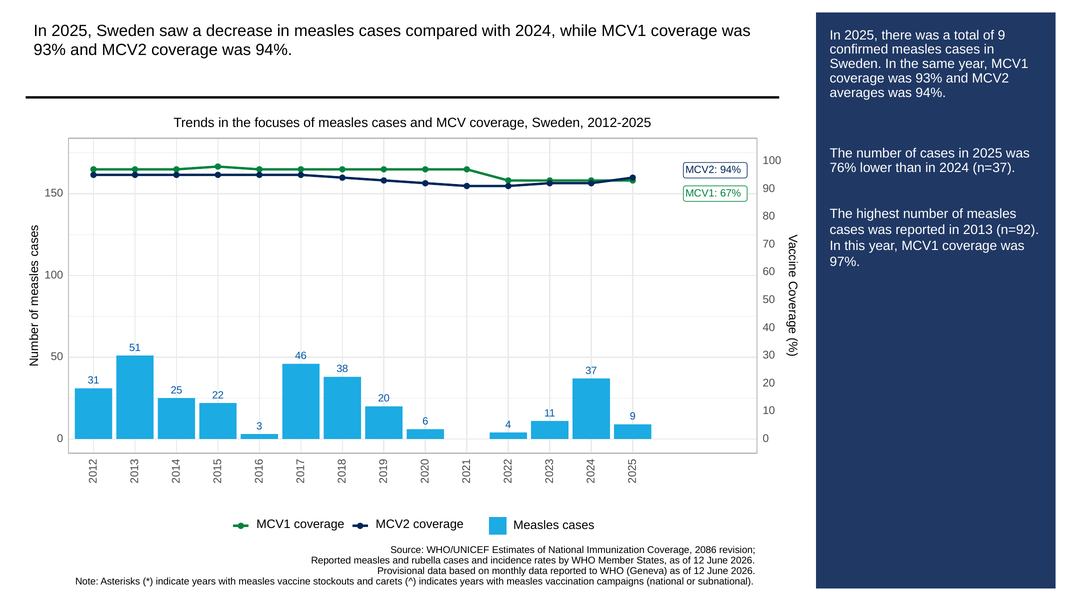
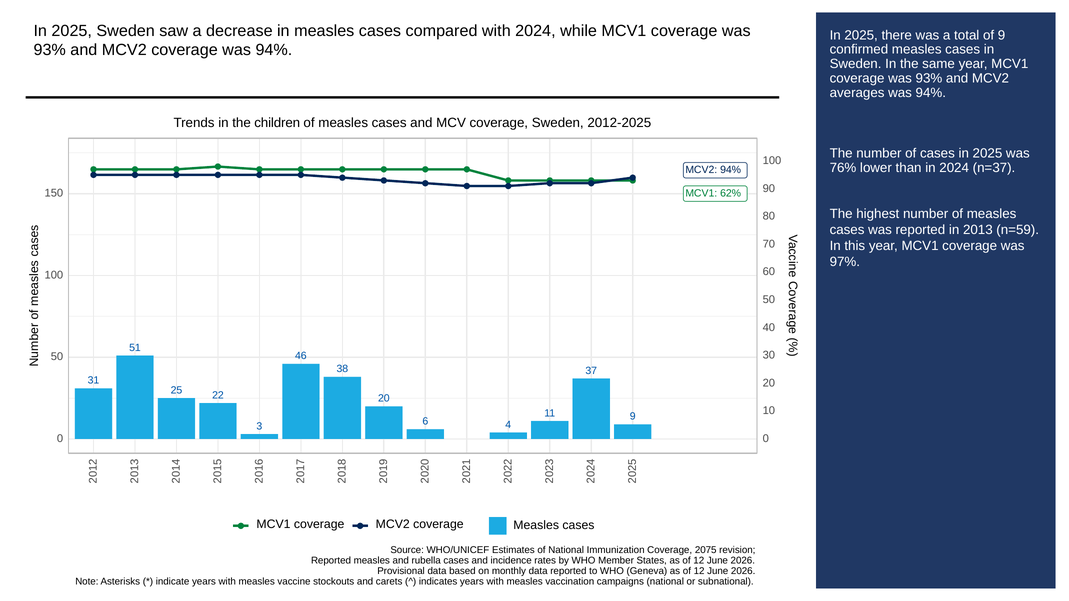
focuses: focuses -> children (277, 123)
67%: 67% -> 62% (731, 193)
n=92: n=92 -> n=59 (1018, 230)
2086: 2086 -> 2075 (706, 550)
